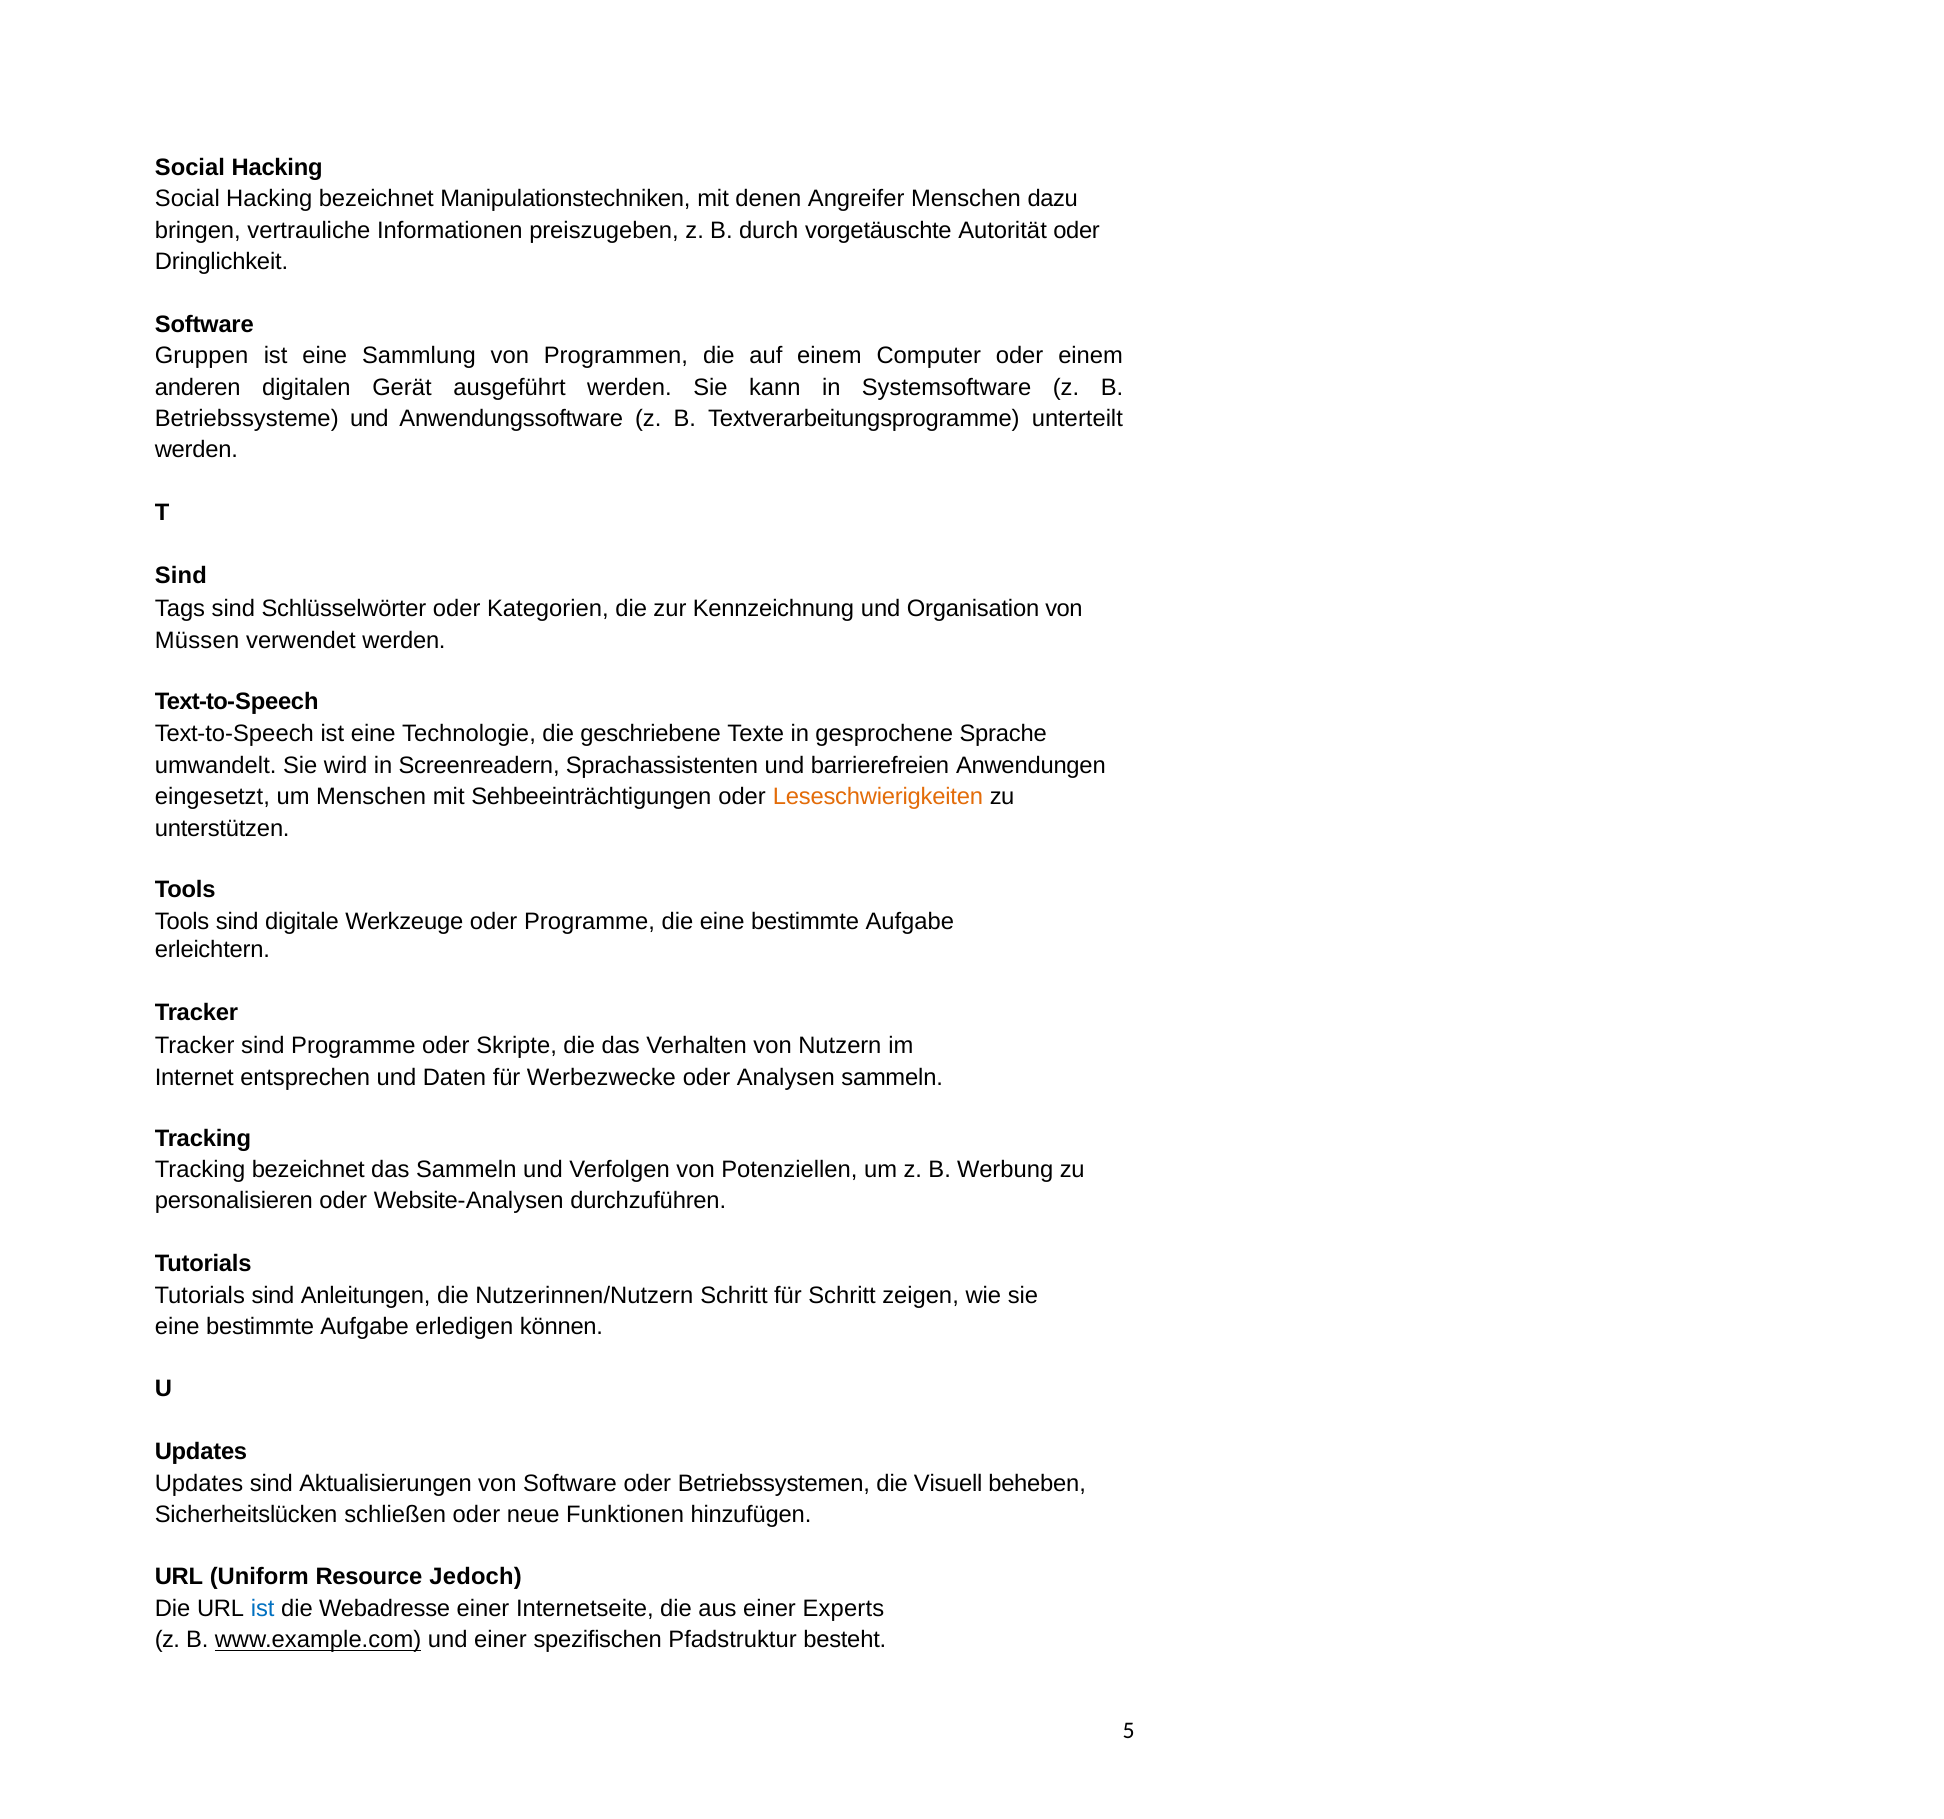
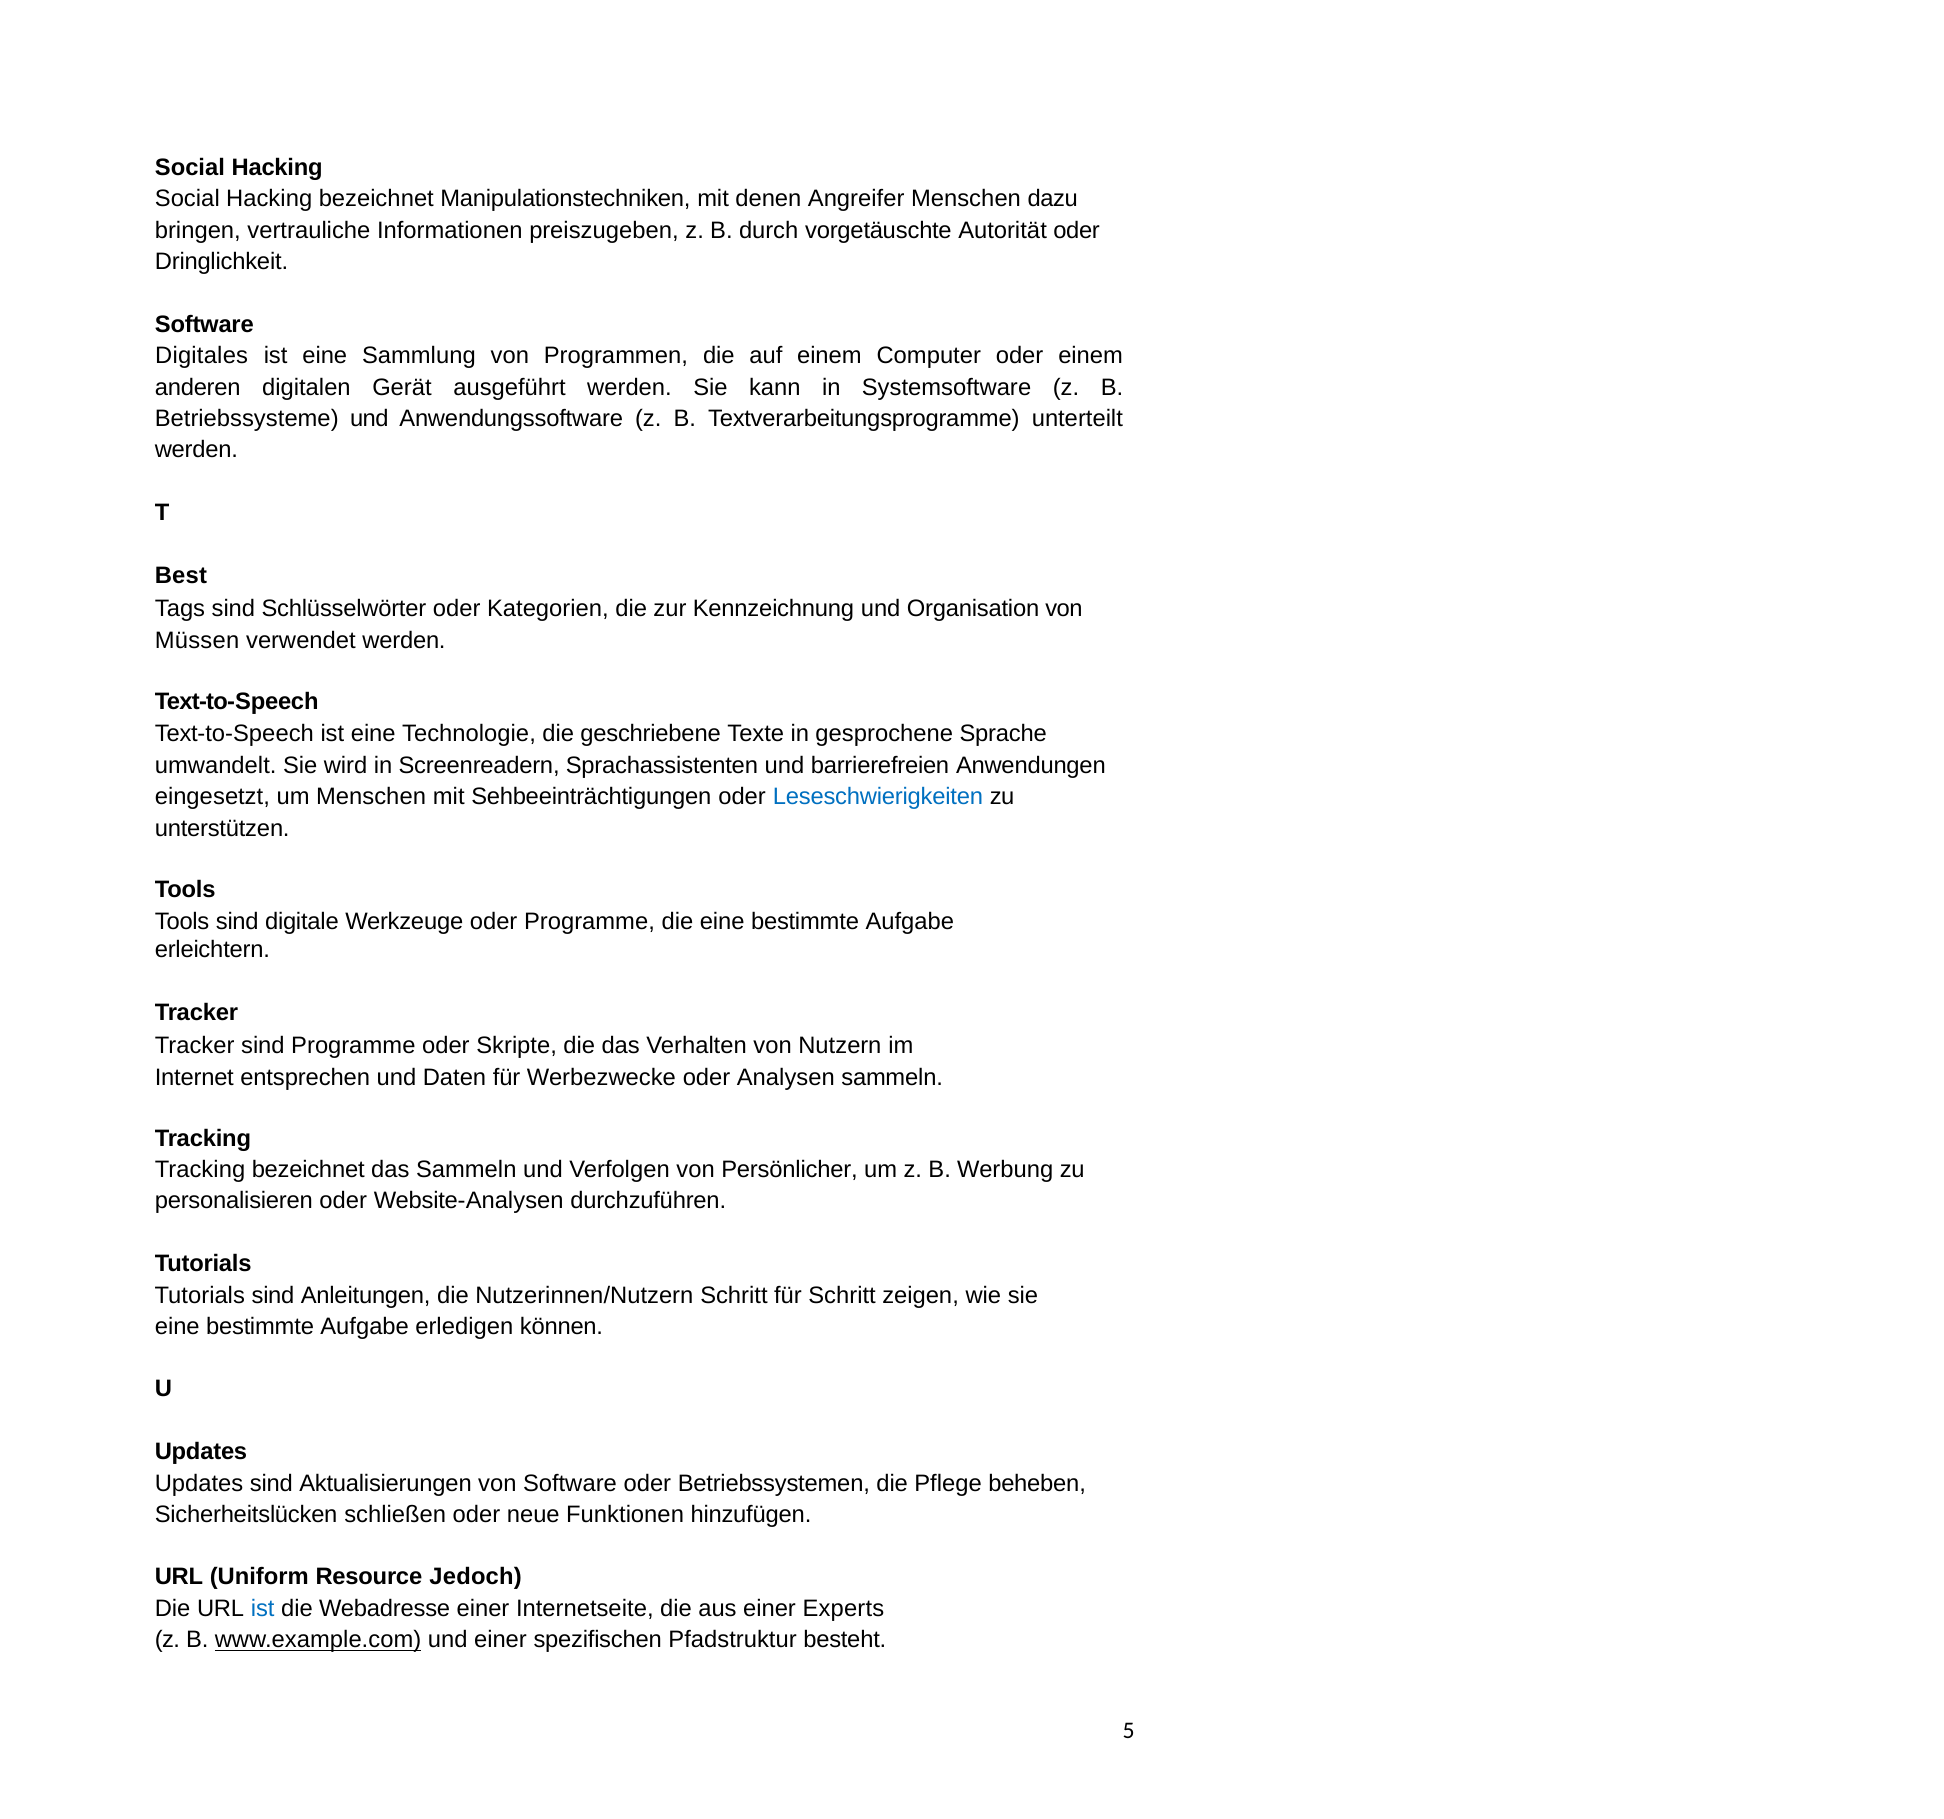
Gruppen: Gruppen -> Digitales (202, 356)
Sind: Sind -> Best (181, 576)
Leseschwierigkeiten colour: orange -> blue (878, 797)
Potenziellen: Potenziellen -> Persönlicher (789, 1170)
Visuell: Visuell -> Pflege (948, 1483)
